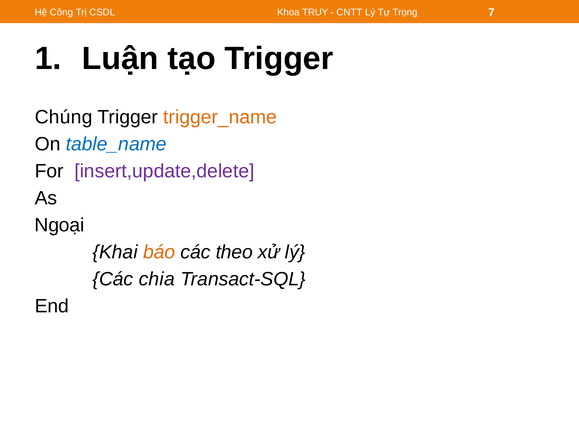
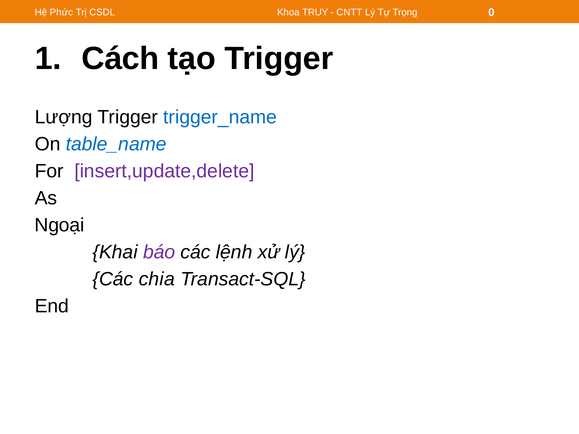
Công: Công -> Phức (61, 12)
7: 7 -> 0 (491, 12)
Luận: Luận -> Cách (120, 59)
Chúng: Chúng -> Lượng (64, 117)
trigger_name colour: orange -> blue (220, 117)
báo colour: orange -> purple (159, 252)
theo: theo -> lệnh (234, 252)
